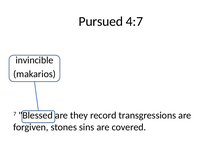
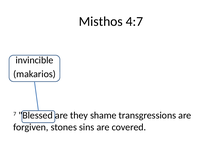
Pursued: Pursued -> Misthos (101, 21)
record: record -> shame (103, 116)
